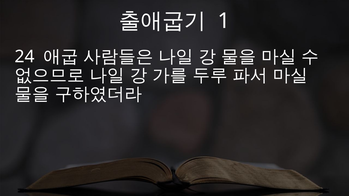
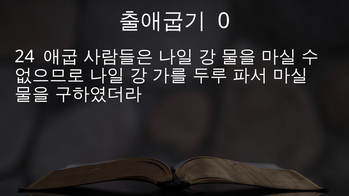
1: 1 -> 0 (224, 21)
